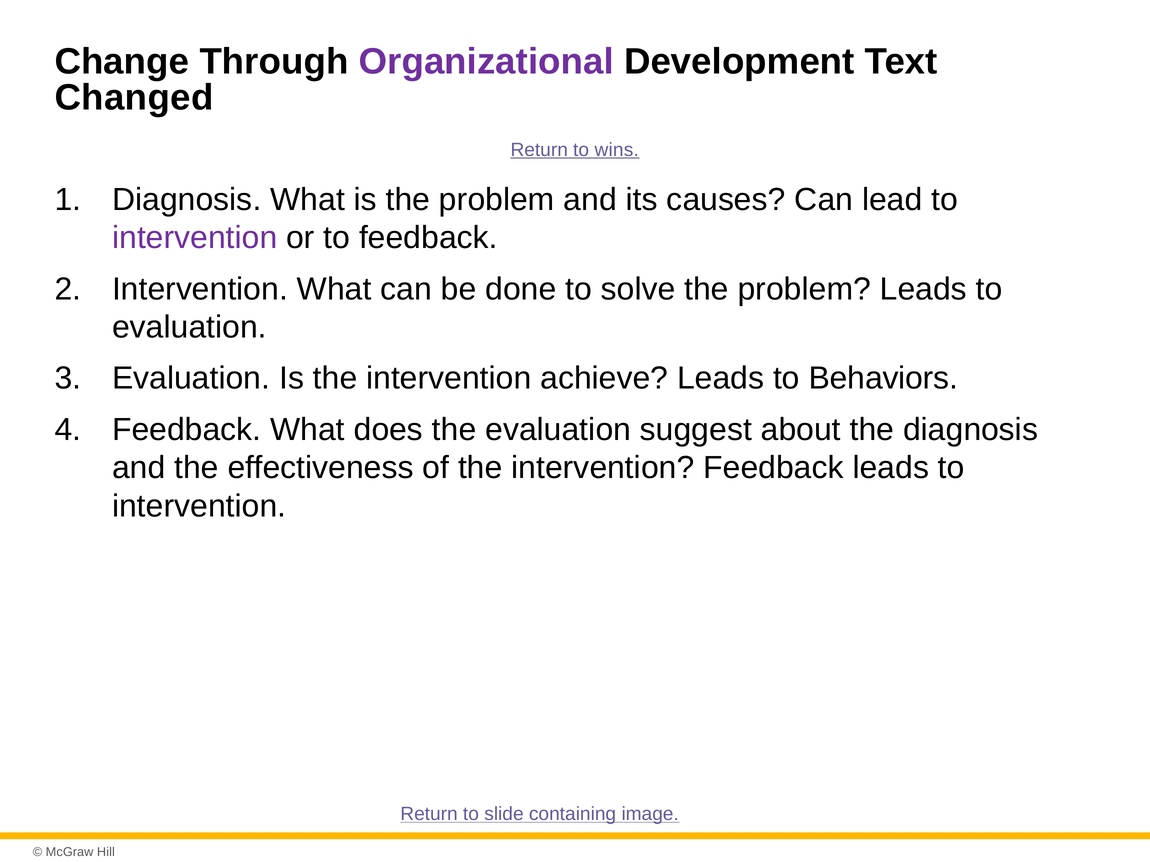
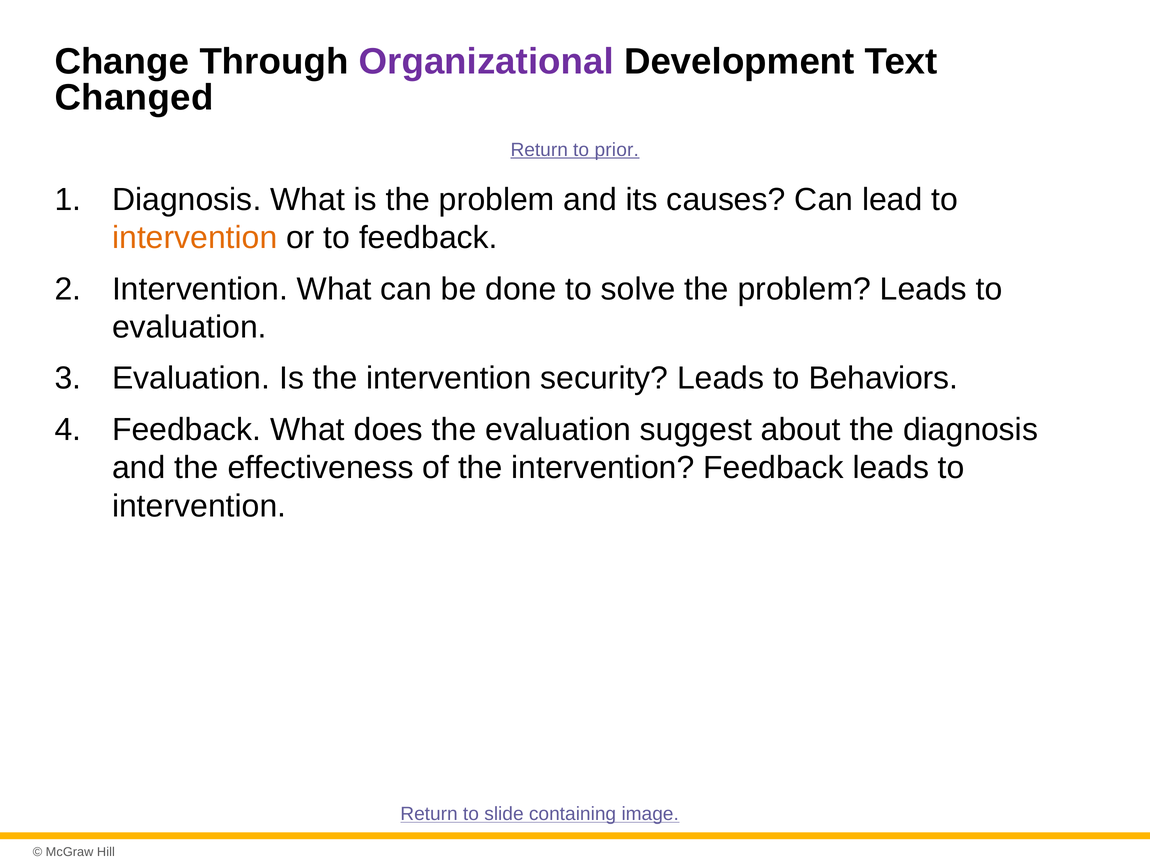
wins: wins -> prior (617, 150)
intervention colour: purple -> orange (195, 238)
achieve: achieve -> security (604, 379)
